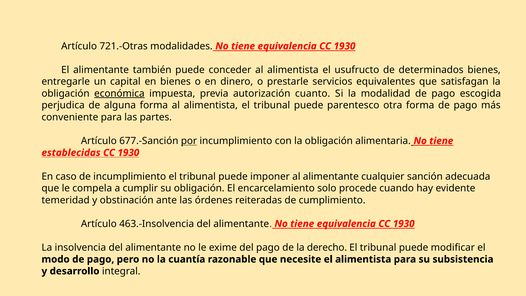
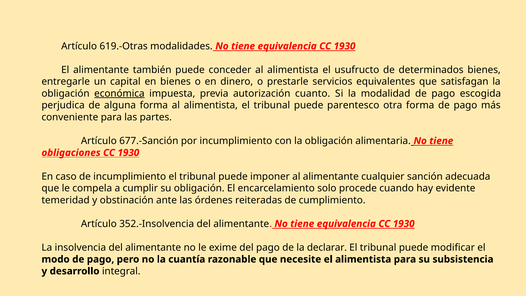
721.-Otras: 721.-Otras -> 619.-Otras (124, 46)
por underline: present -> none (189, 141)
establecidas: establecidas -> obligaciones (71, 153)
463.-Insolvencia: 463.-Insolvencia -> 352.-Insolvencia (157, 224)
derecho: derecho -> declarar (327, 247)
